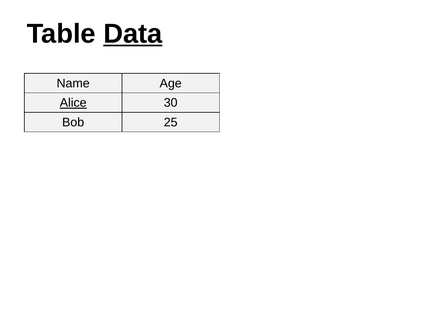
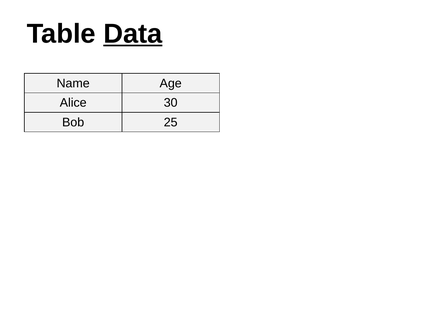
Alice underline: present -> none (73, 103)
